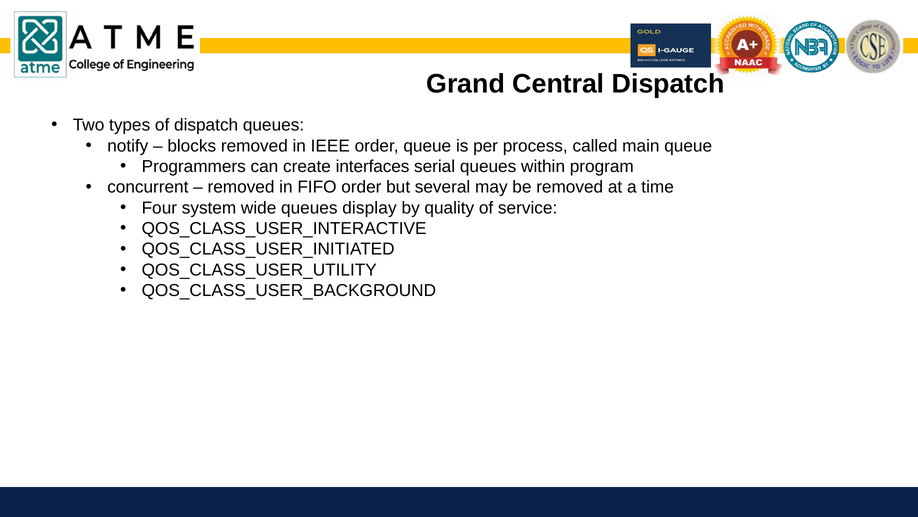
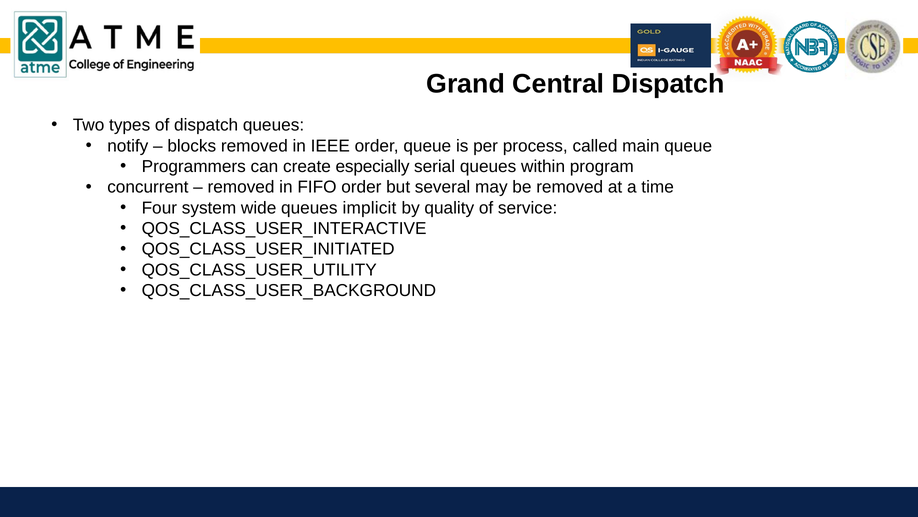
interfaces: interfaces -> especially (373, 166)
display: display -> implicit (369, 208)
